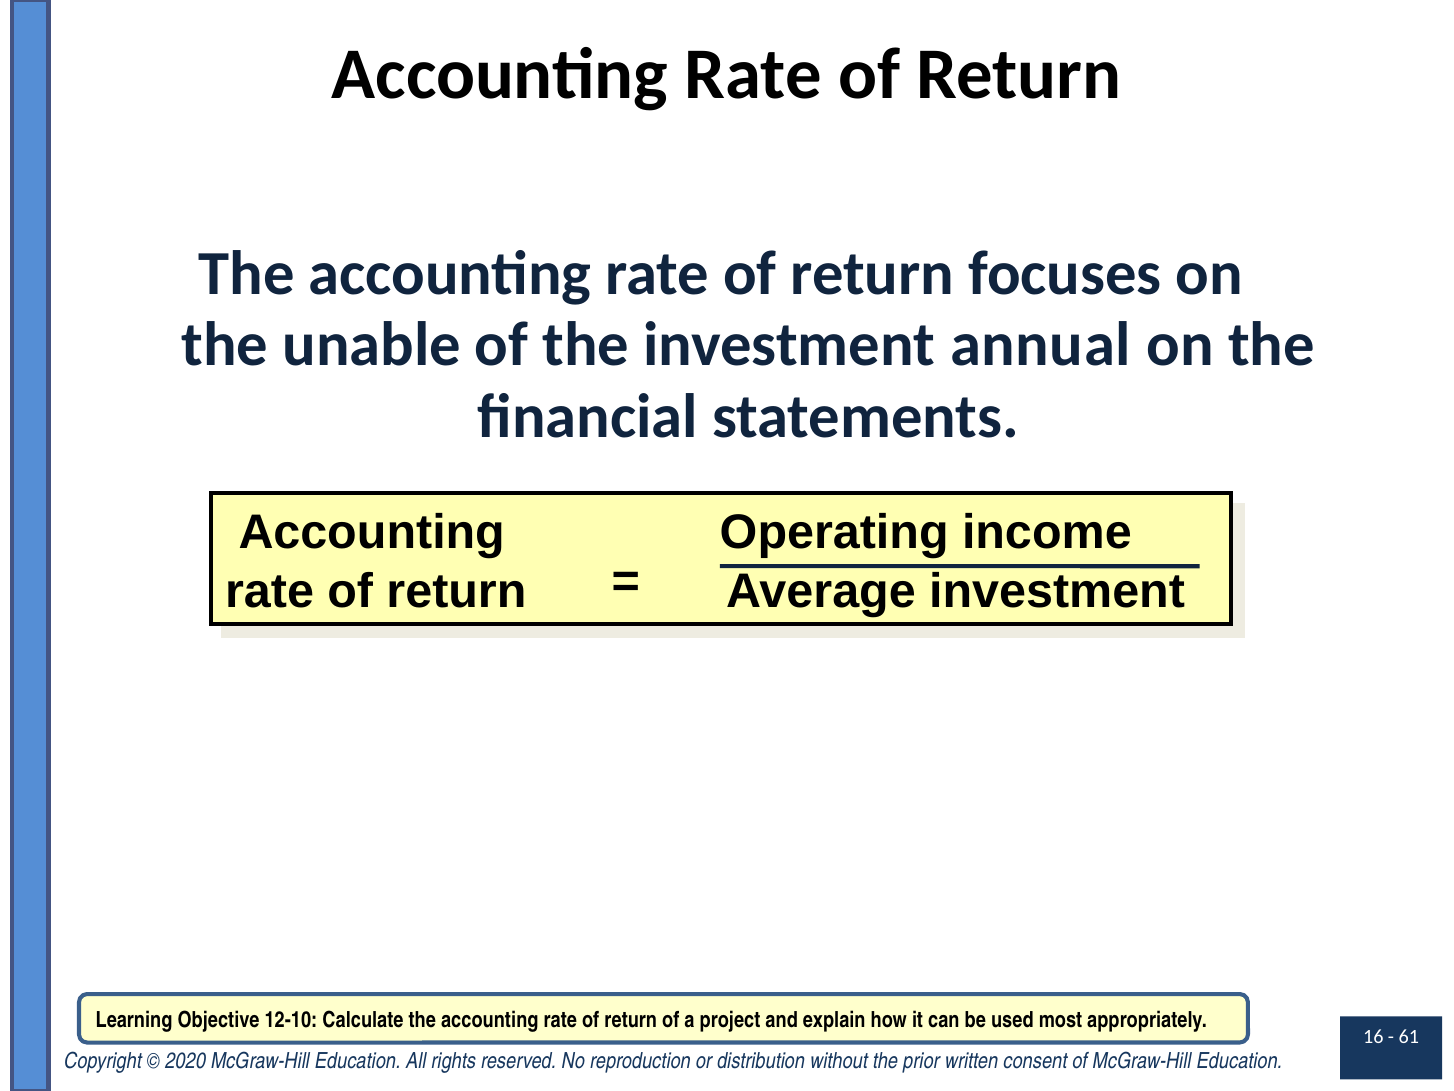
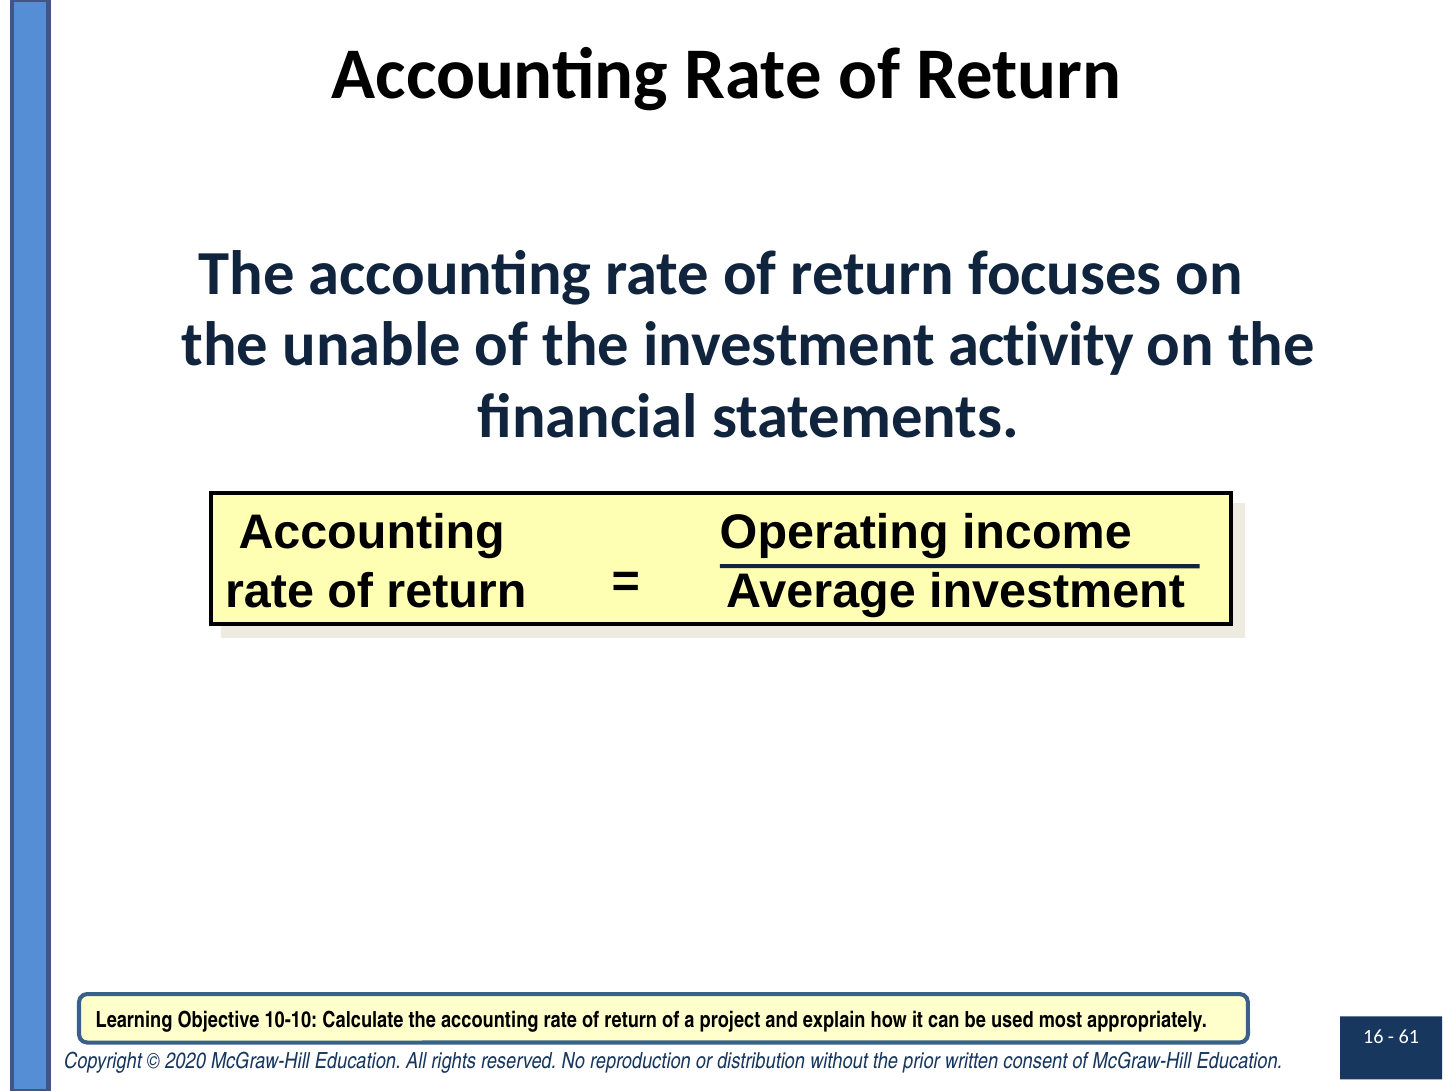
annual: annual -> activity (1041, 345)
12-10: 12-10 -> 10-10 (291, 1019)
